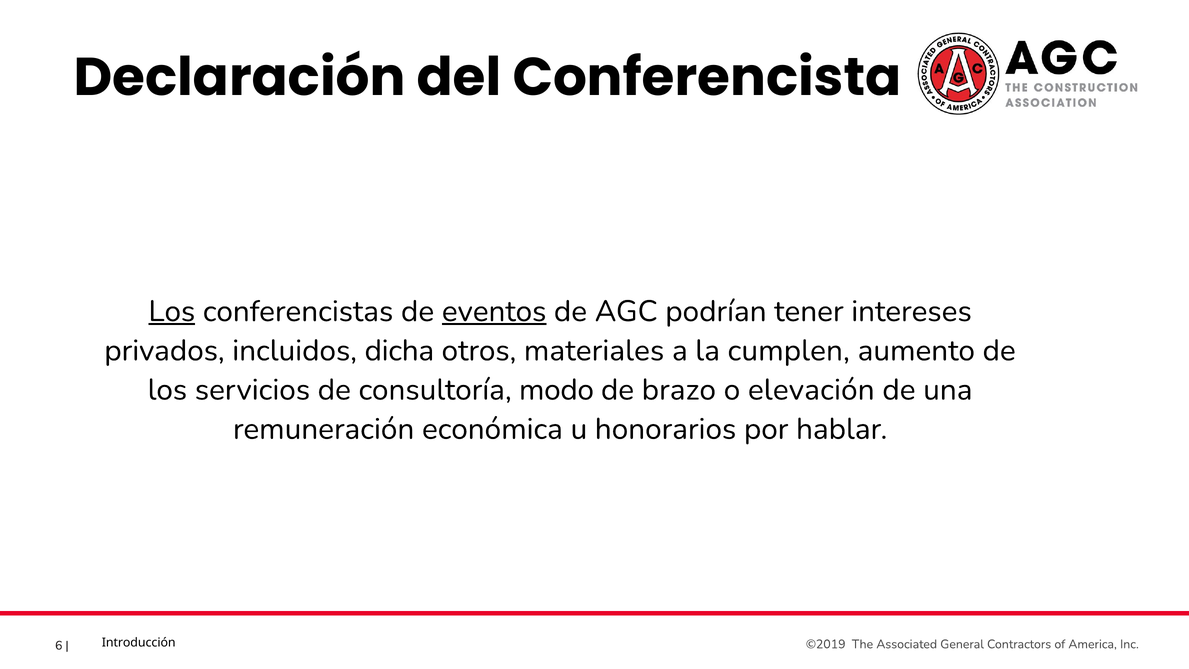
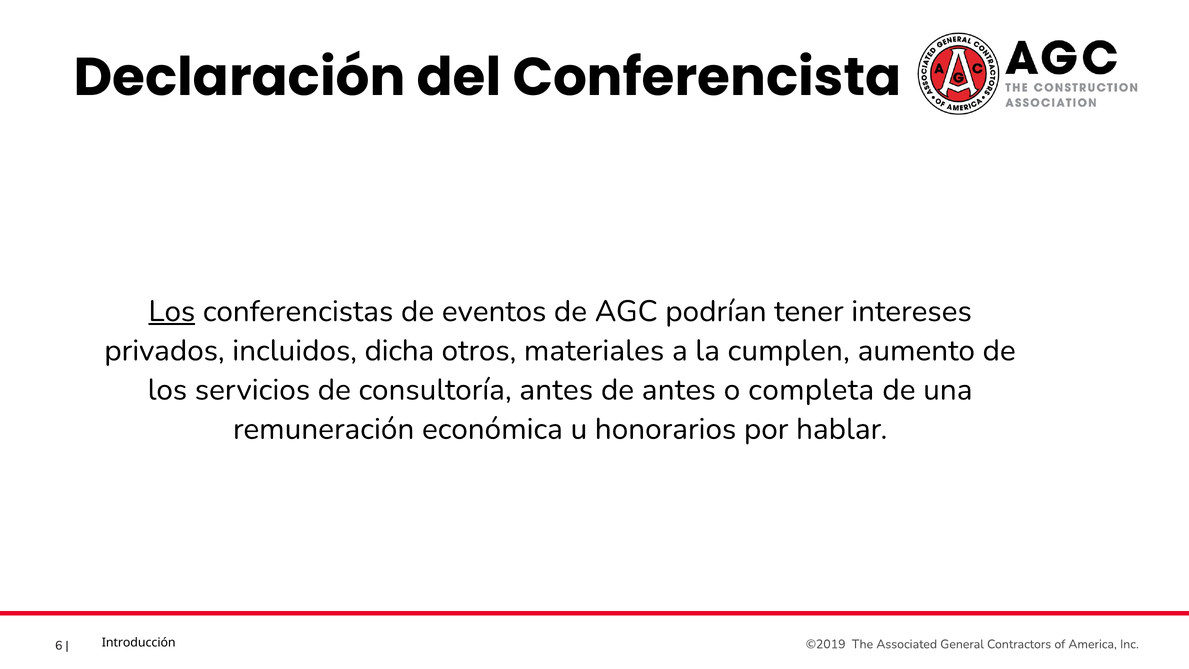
eventos underline: present -> none (494, 311)
consultoría modo: modo -> antes (556, 390)
de brazo: brazo -> antes (679, 390)
elevación: elevación -> completa (811, 390)
